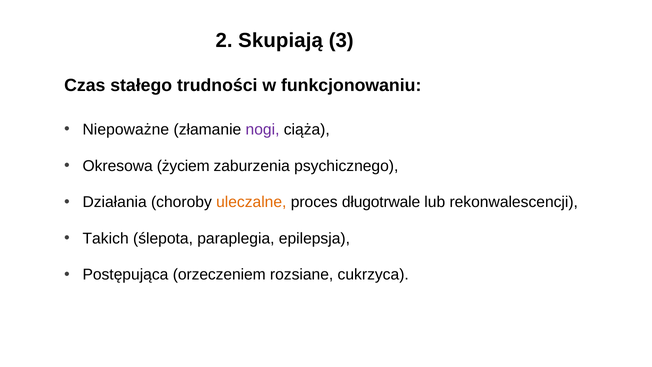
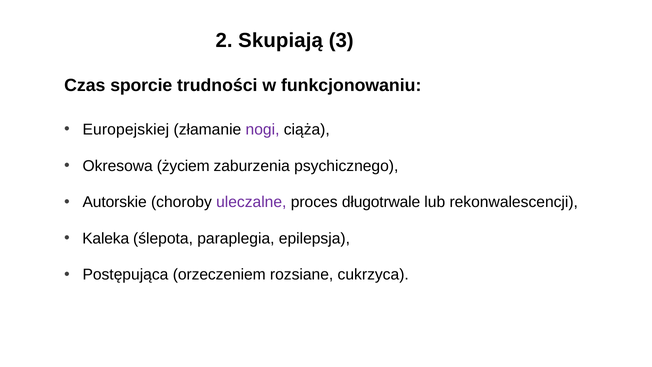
stałego: stałego -> sporcie (141, 85)
Niepoważne: Niepoważne -> Europejskiej (126, 130)
Działania: Działania -> Autorskie (115, 202)
uleczalne colour: orange -> purple (251, 202)
Takich: Takich -> Kaleka (106, 238)
